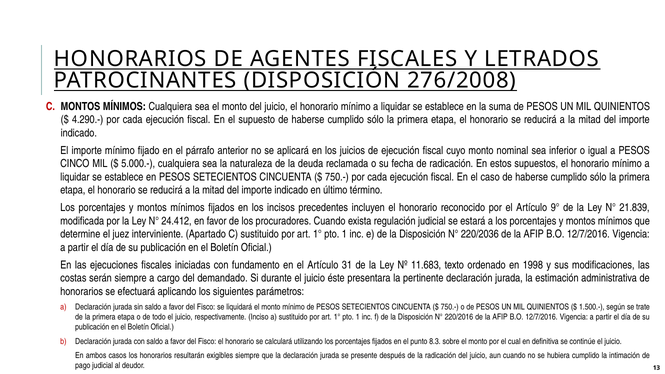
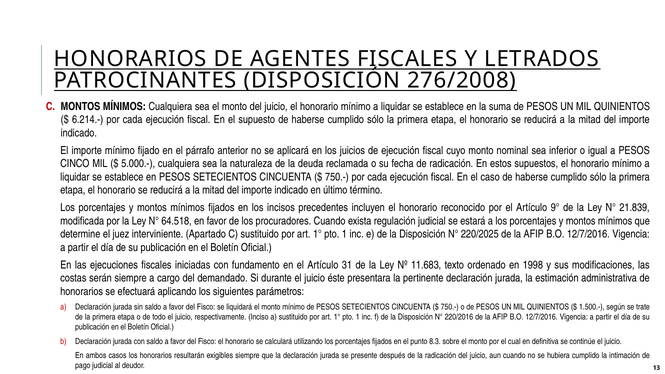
4.290.-: 4.290.- -> 6.214.- (88, 120)
24.412: 24.412 -> 64.518 (177, 221)
220/2036: 220/2036 -> 220/2025 (480, 234)
